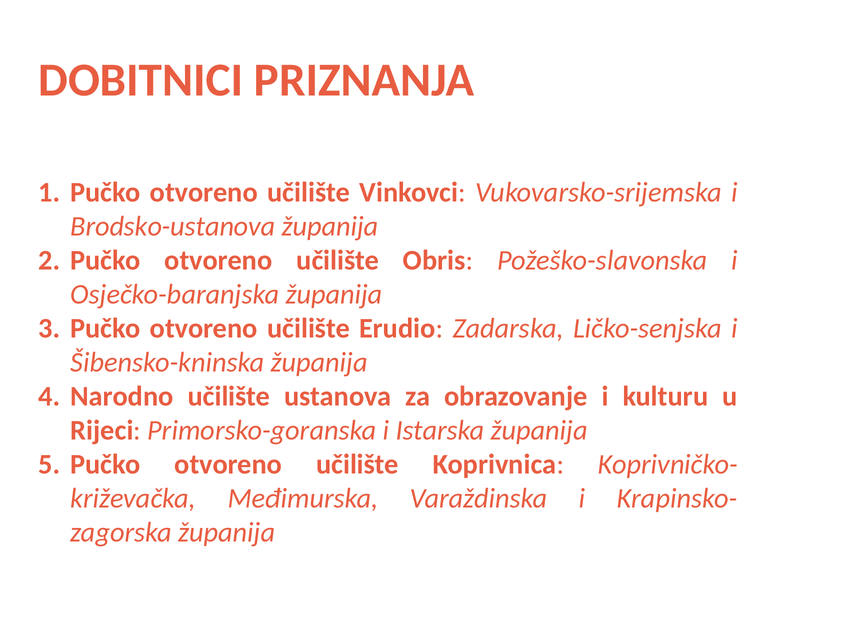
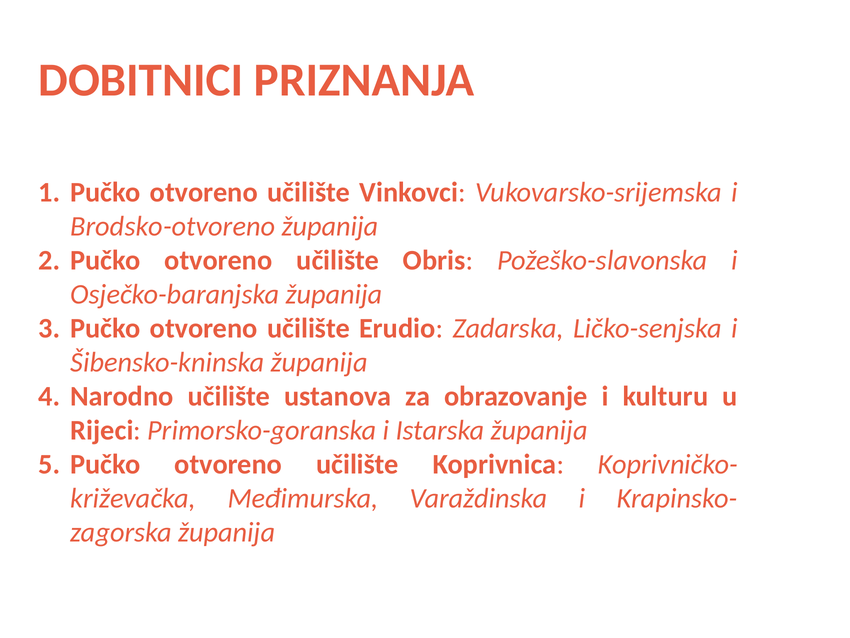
Brodsko-ustanova: Brodsko-ustanova -> Brodsko-otvoreno (173, 226)
